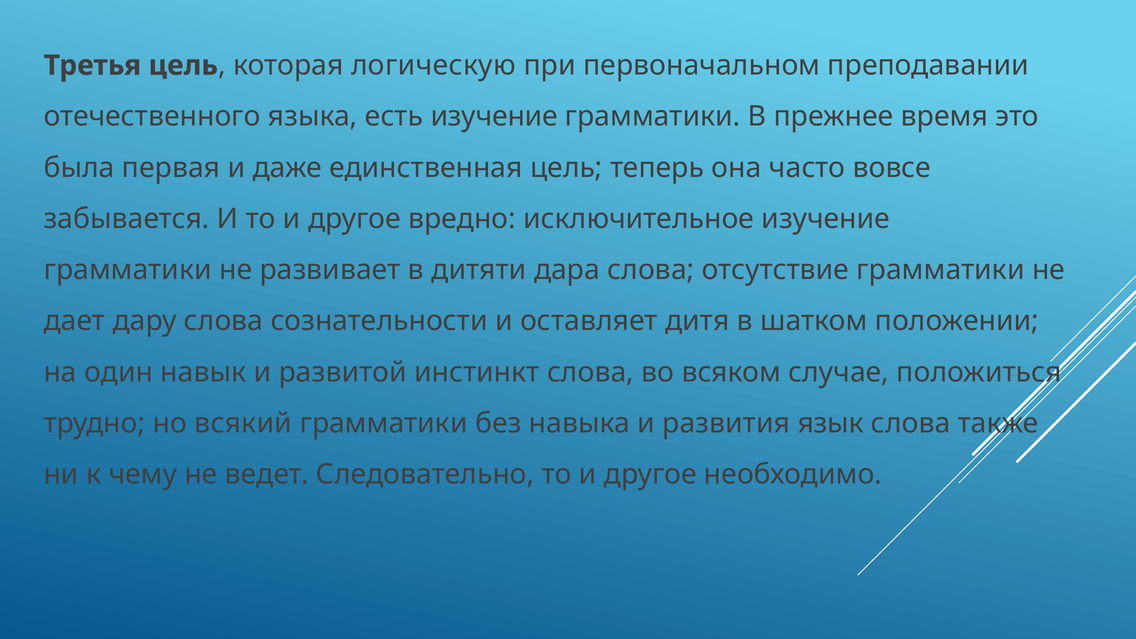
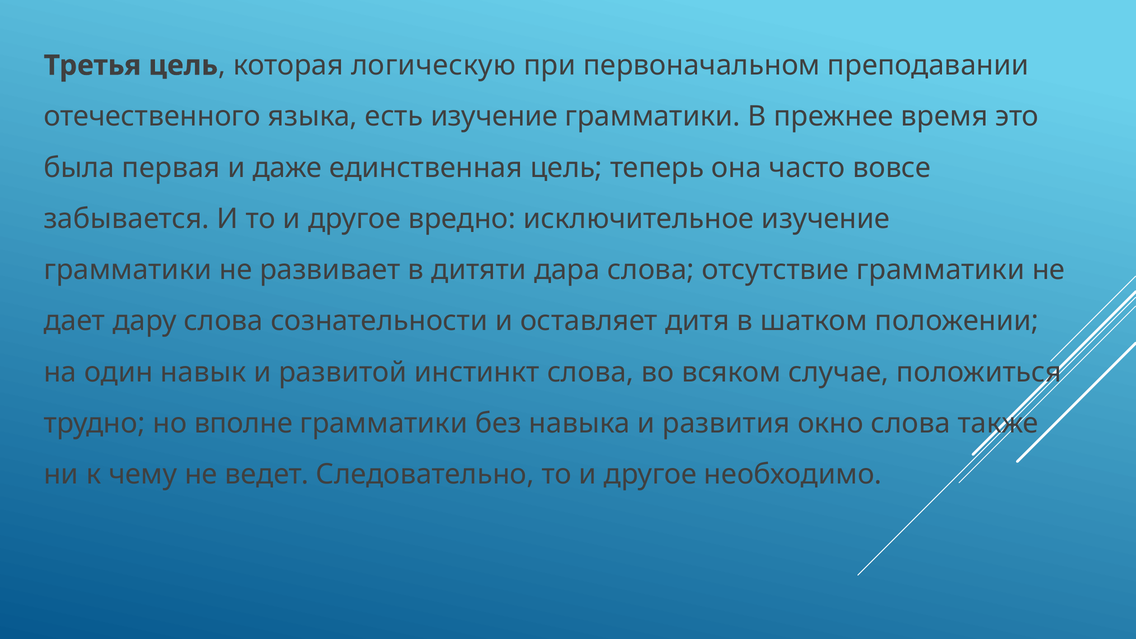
всякий: всякий -> вполне (243, 423)
язык: язык -> окно (831, 423)
